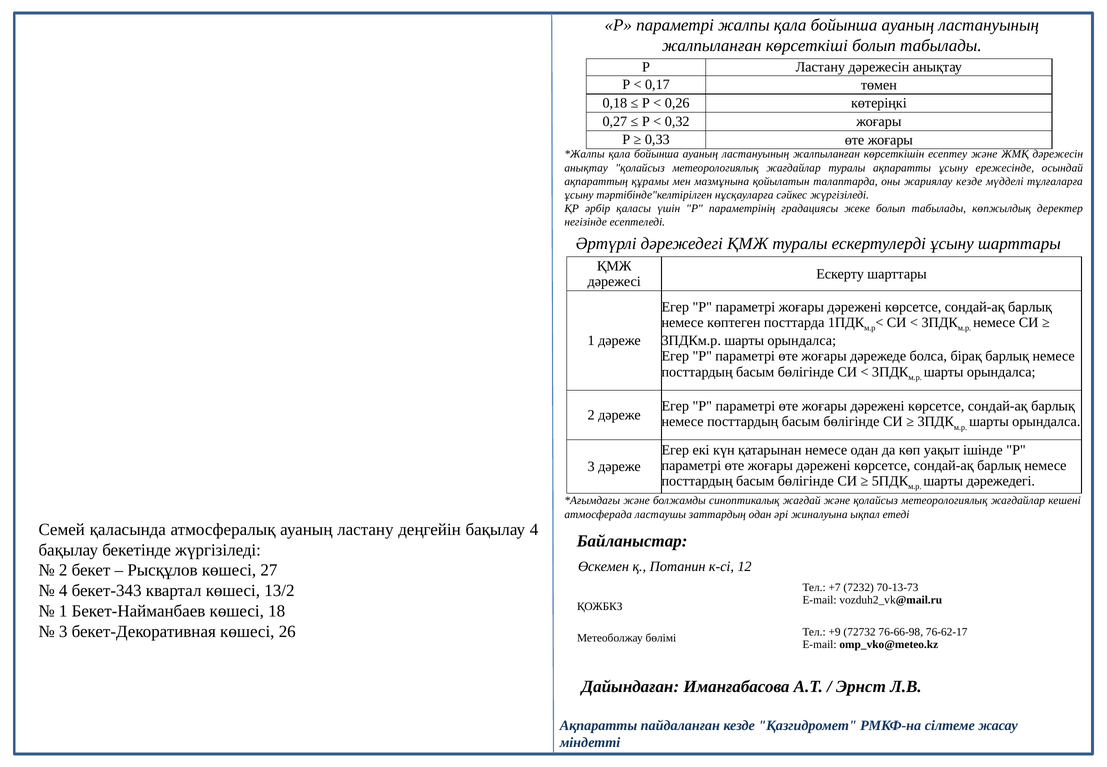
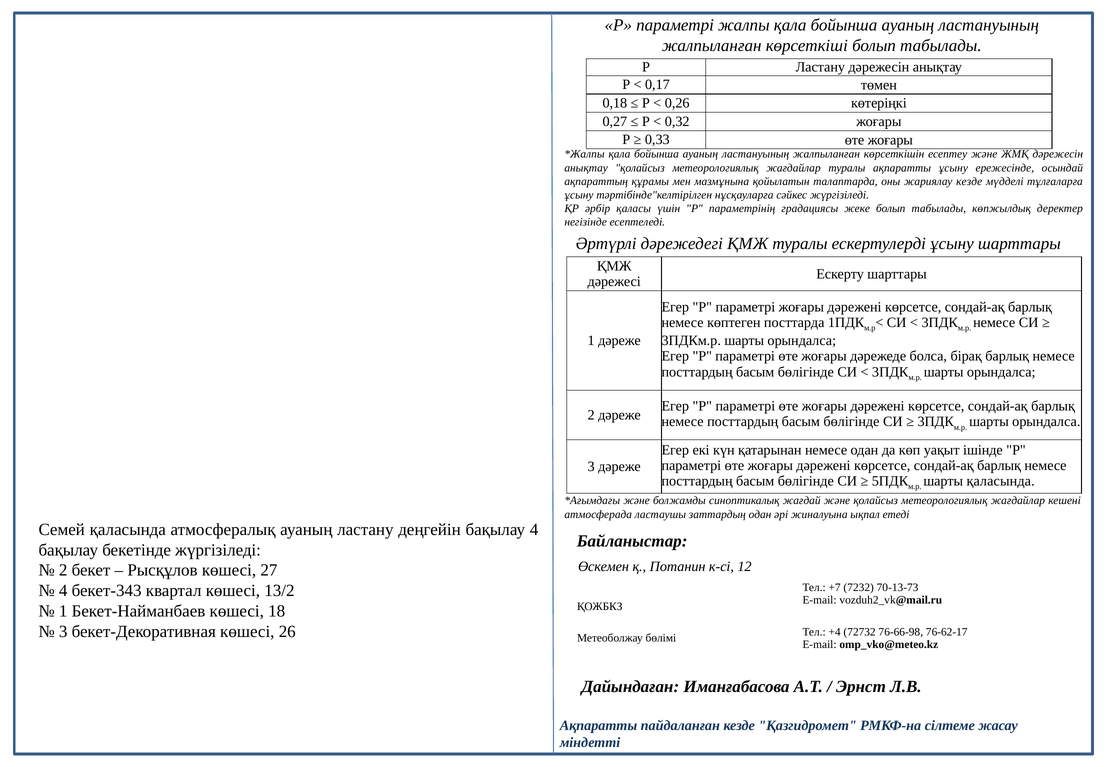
шарты дәрежедегі: дәрежедегі -> қаласында (1001, 481)
+9: +9 -> +4 (835, 631)
